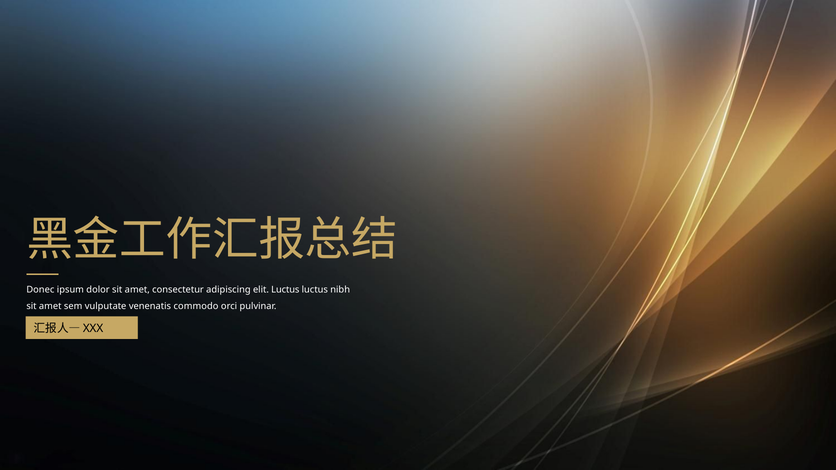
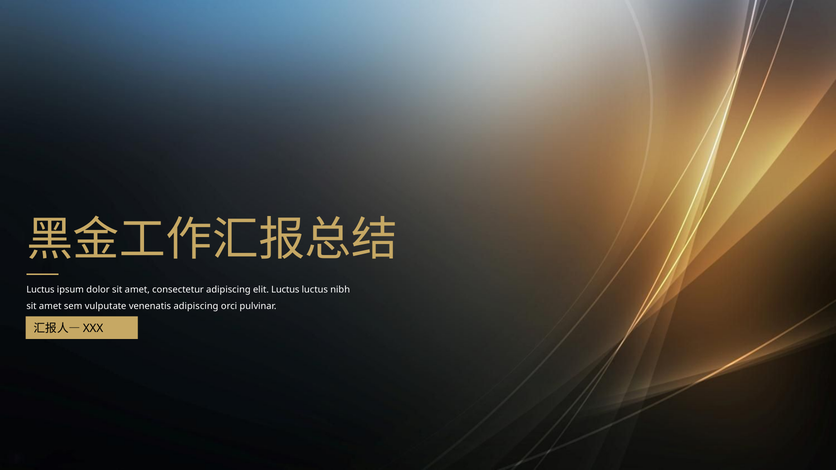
Donec: Donec -> Luctus (40, 290)
venenatis commodo: commodo -> adipiscing (196, 306)
